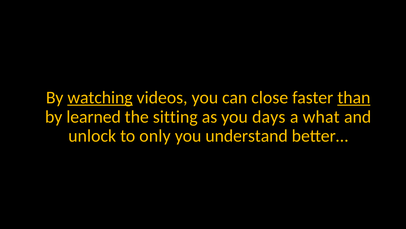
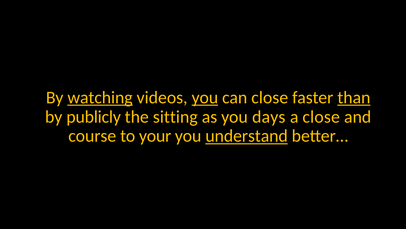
you underline: none -> present (205, 97)
learned: learned -> publicly (94, 117)
a what: what -> close (321, 117)
unlock: unlock -> course (92, 136)
only: only -> your (155, 136)
understand underline: none -> present (247, 136)
